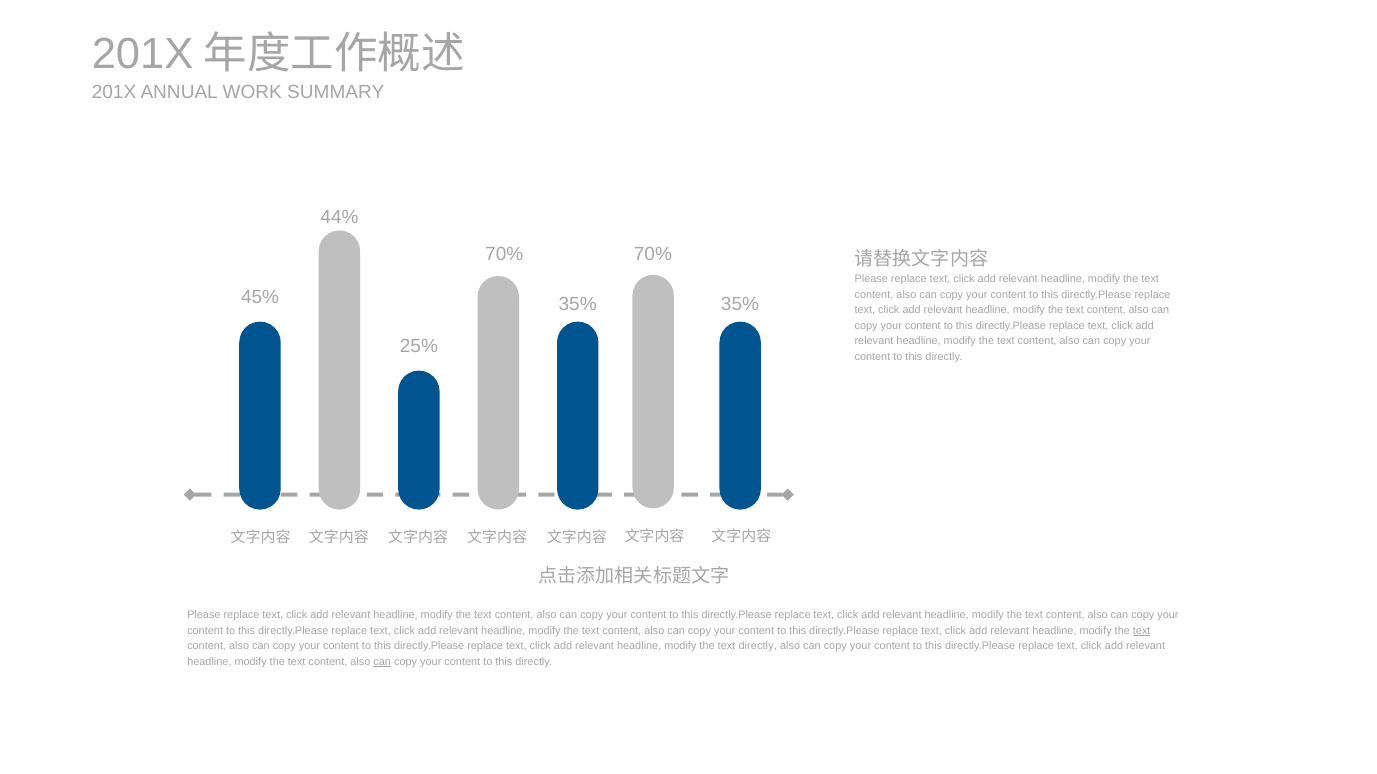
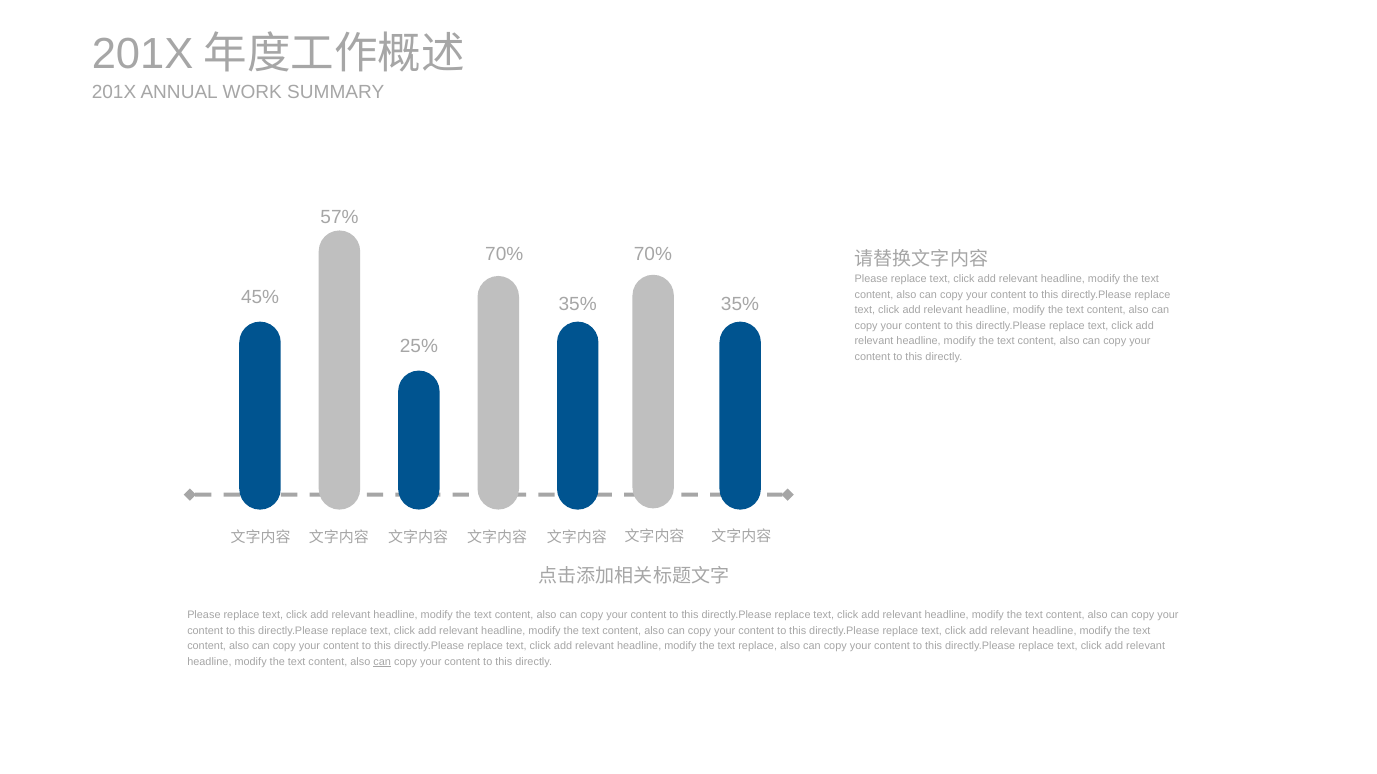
44%: 44% -> 57% (339, 217)
text underline: present -> none (1142, 631)
text directly: directly -> replace (758, 647)
